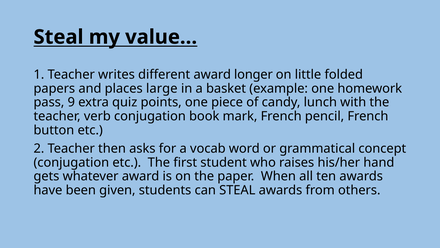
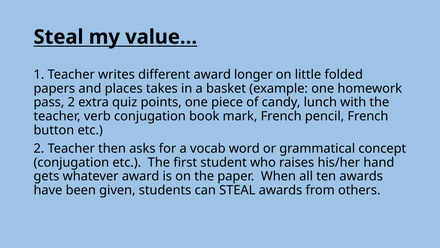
large: large -> takes (162, 88)
pass 9: 9 -> 2 (71, 102)
